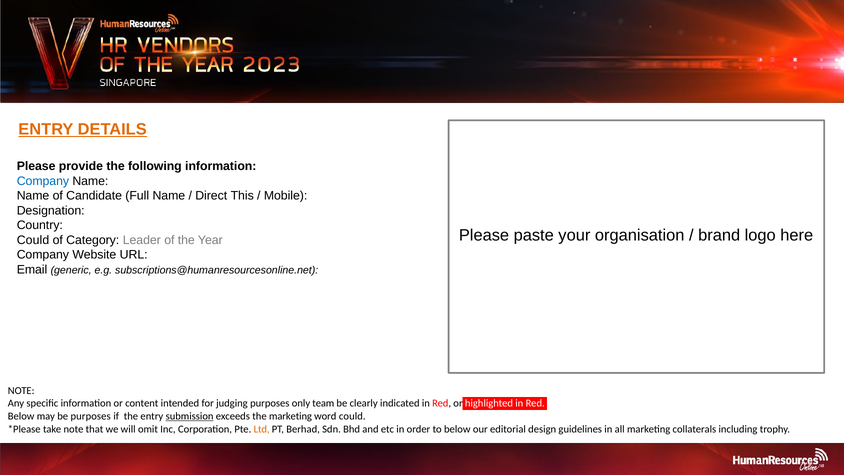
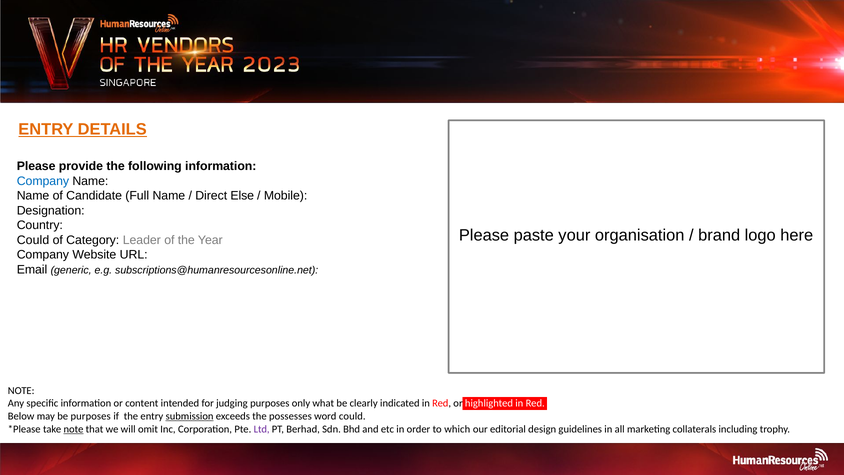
This: This -> Else (242, 196)
team: team -> what (323, 403)
the marketing: marketing -> possesses (290, 416)
note underline: none -> present (73, 429)
Ltd colour: orange -> purple (262, 429)
to below: below -> which (457, 429)
